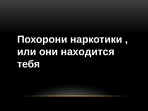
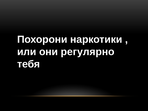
находится: находится -> регулярно (88, 52)
